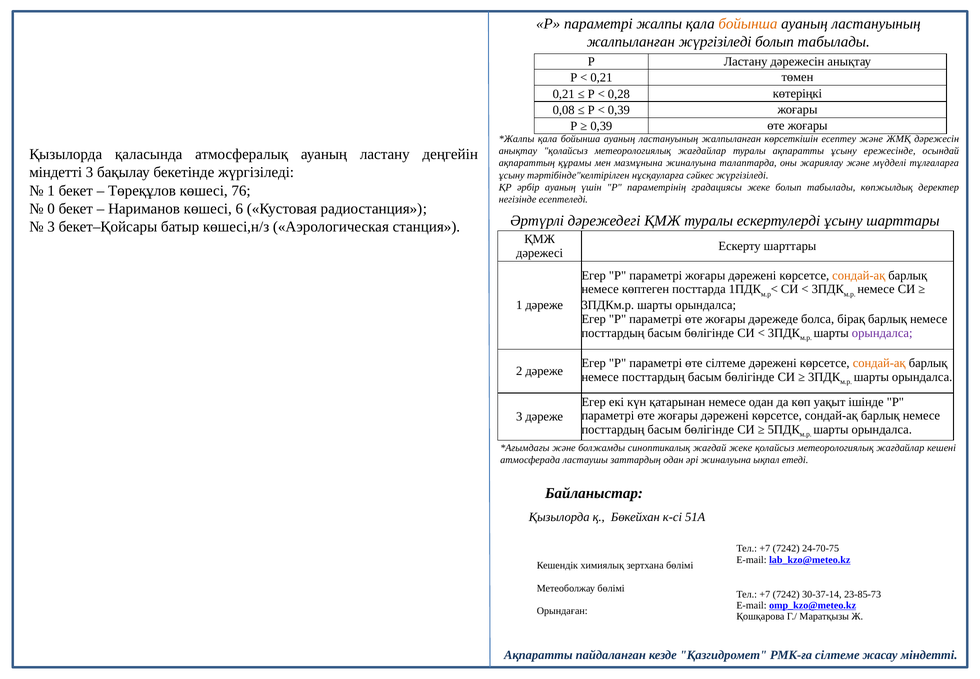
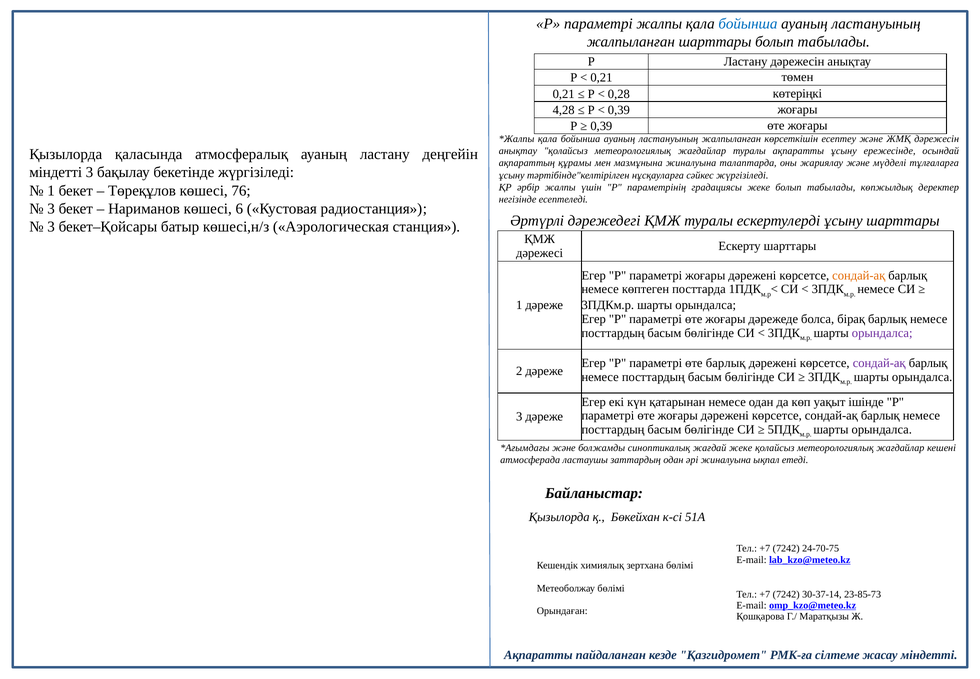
бойынша colour: orange -> blue (748, 24)
жалпыланған жүргізіледі: жүргізіледі -> шарттары (715, 42)
0,08: 0,08 -> 4,28 (564, 110)
әрбір ауаның: ауаның -> жалпы (560, 187)
0: 0 -> 3 (51, 209)
өте сілтеме: сілтеме -> барлық (726, 363)
сондай-ақ colour: orange -> purple (879, 363)
